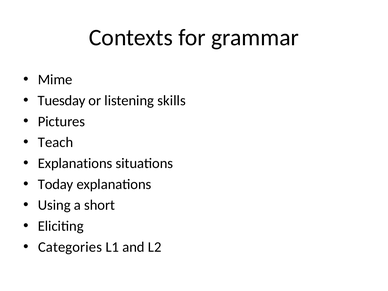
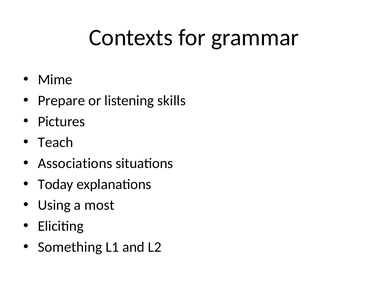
Tuesday: Tuesday -> Prepare (61, 101)
Explanations: Explanations -> Associations (75, 163)
short: short -> most (99, 205)
Categories: Categories -> Something (70, 247)
